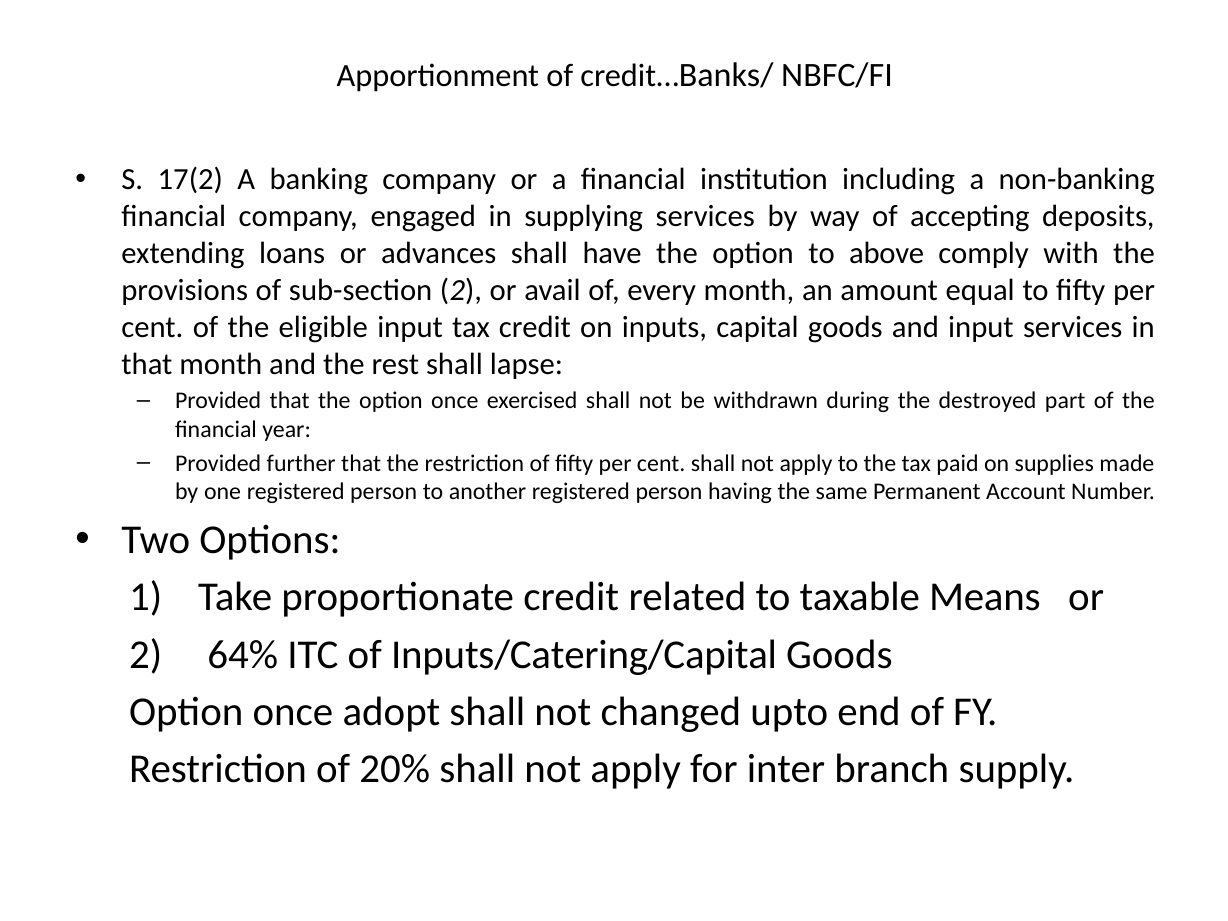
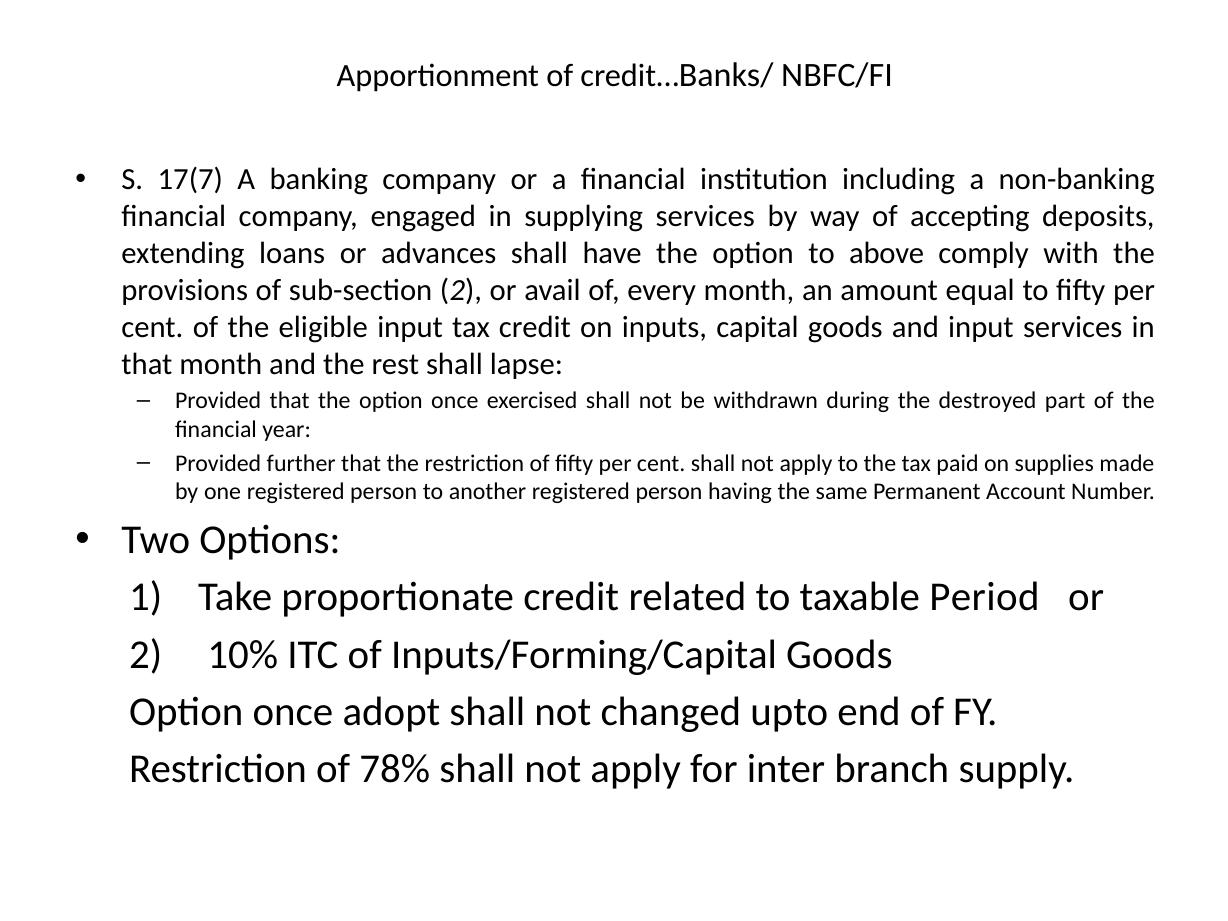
17(2: 17(2 -> 17(7 (190, 180)
Means: Means -> Period (985, 597)
64%: 64% -> 10% (243, 655)
Inputs/Catering/Capital: Inputs/Catering/Capital -> Inputs/Forming/Capital (584, 655)
20%: 20% -> 78% (395, 769)
